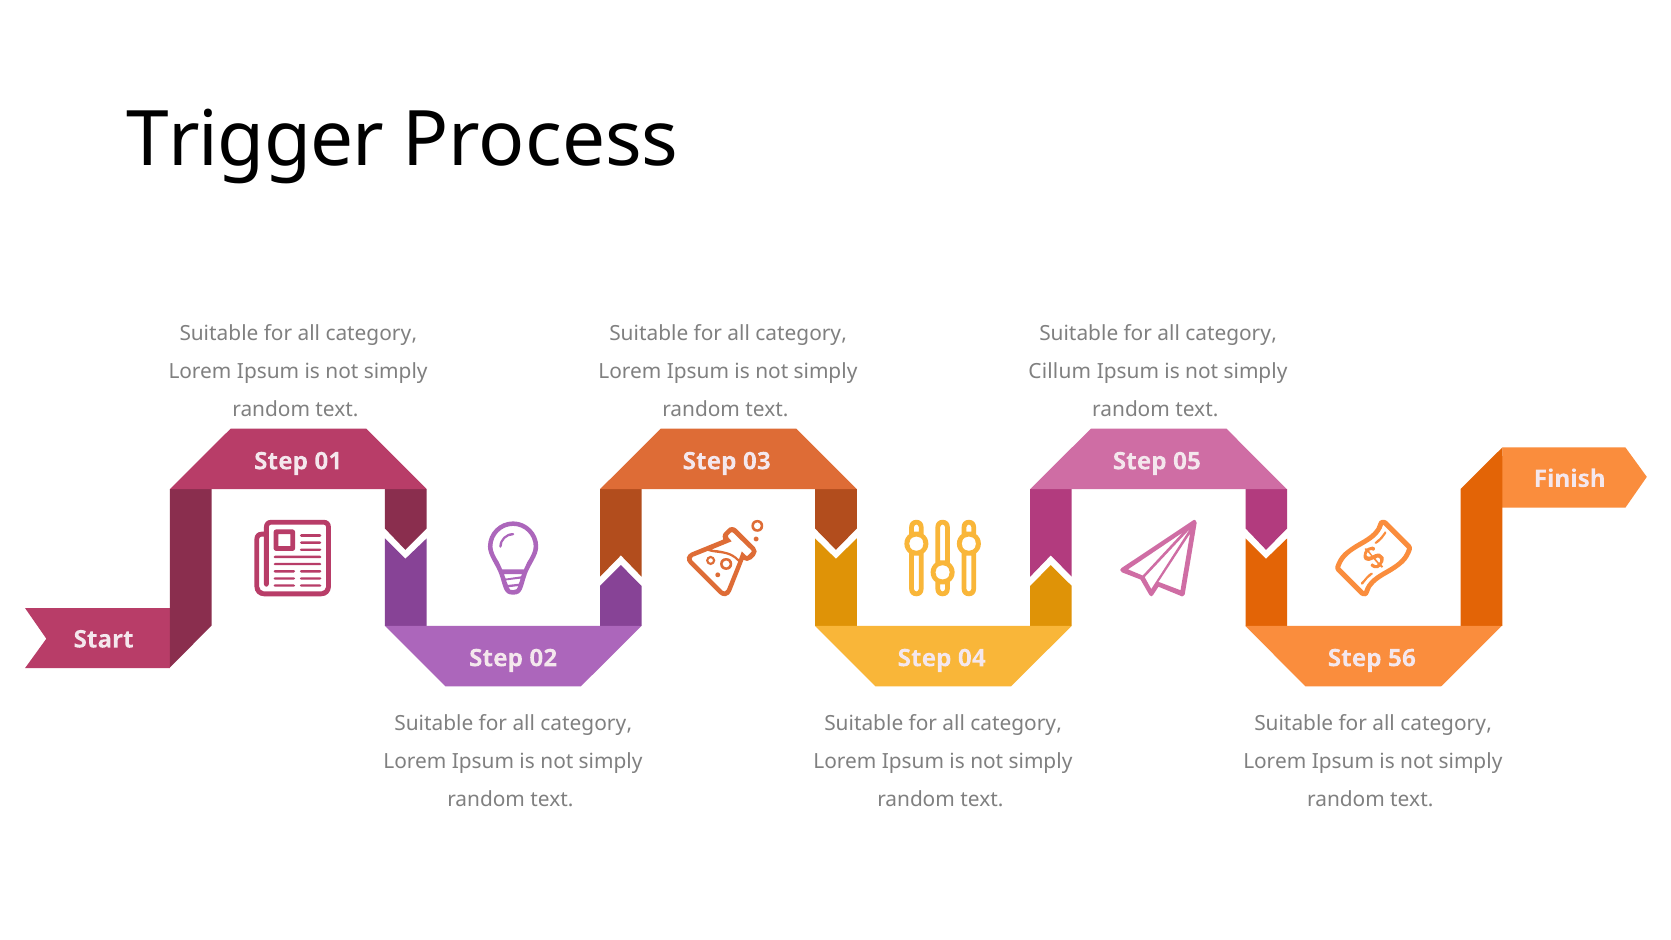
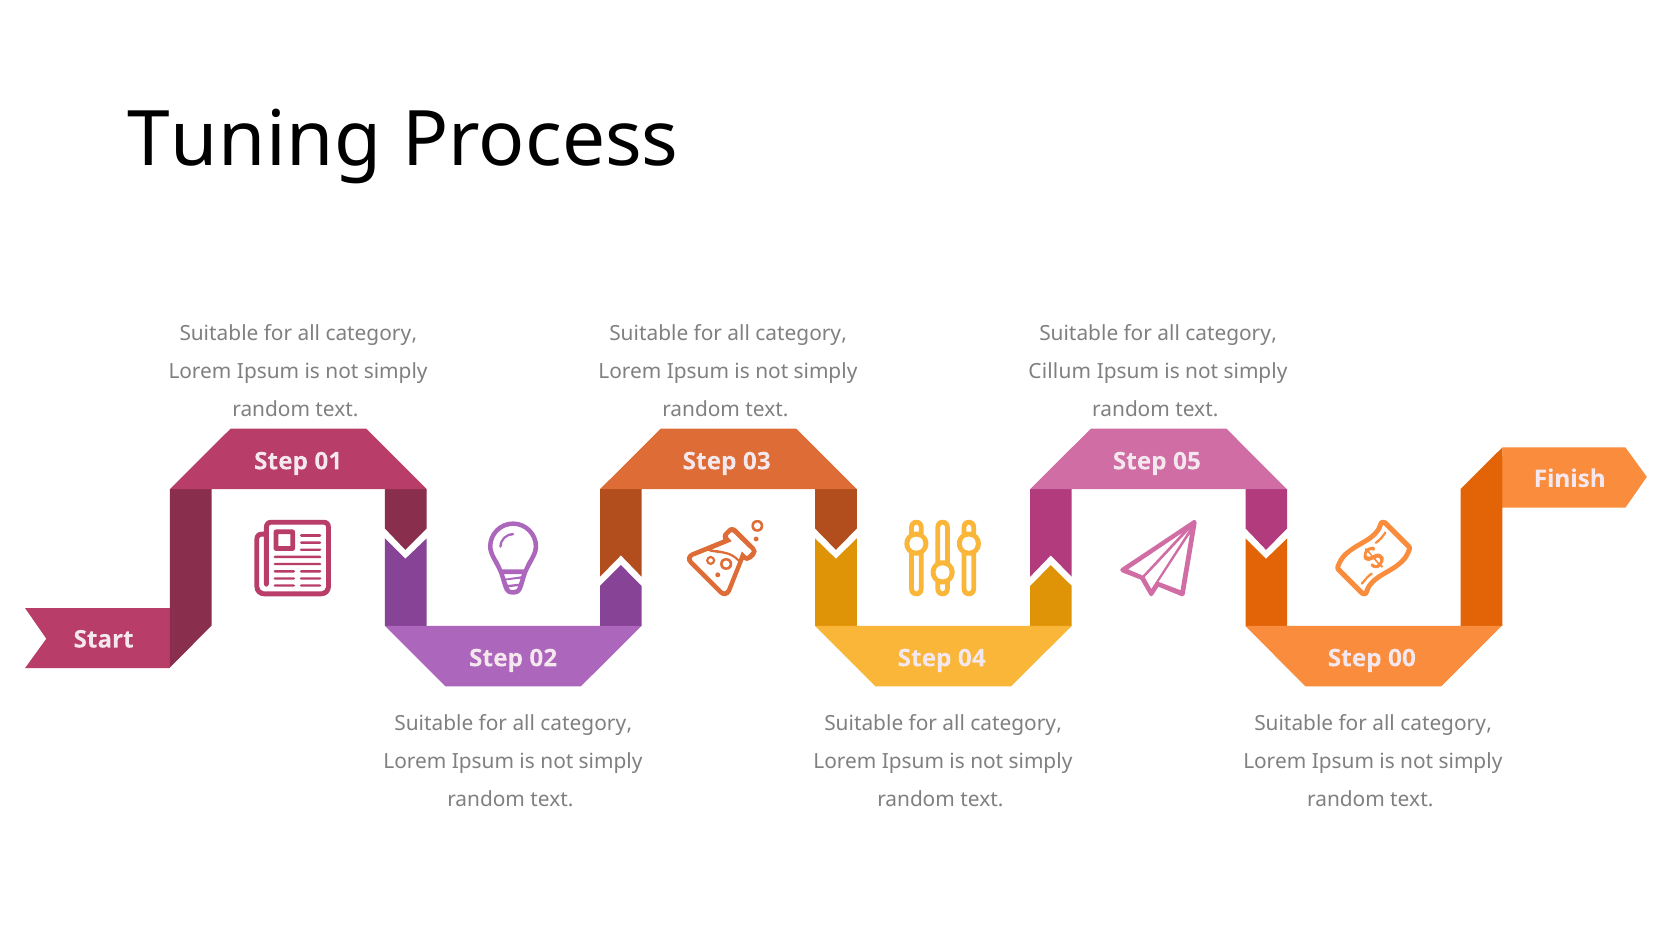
Trigger: Trigger -> Tuning (255, 140)
56: 56 -> 00 (1402, 658)
